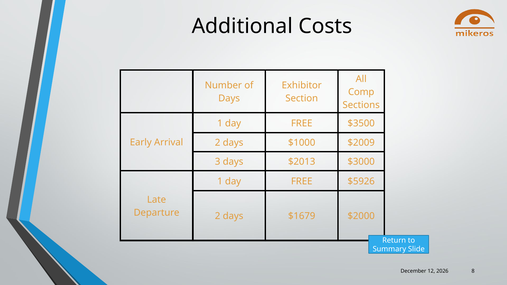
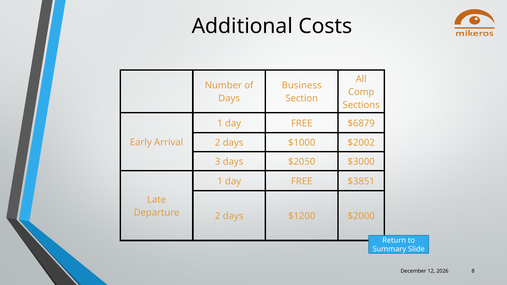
Exhibitor: Exhibitor -> Business (302, 86)
$3500: $3500 -> $6879 (361, 123)
$2009: $2009 -> $2002 (361, 143)
$2013: $2013 -> $2050 (302, 162)
$5926: $5926 -> $3851 (361, 181)
$1679: $1679 -> $1200 (302, 216)
